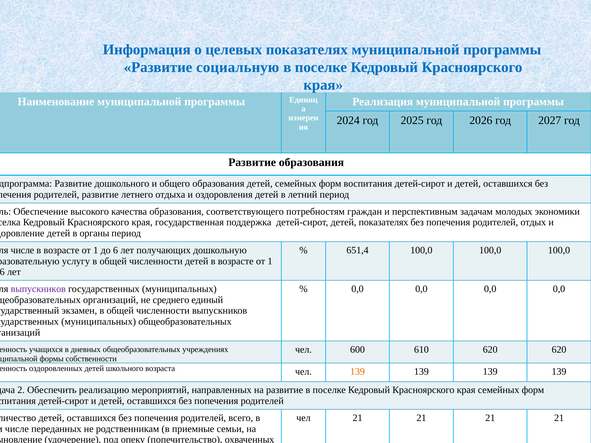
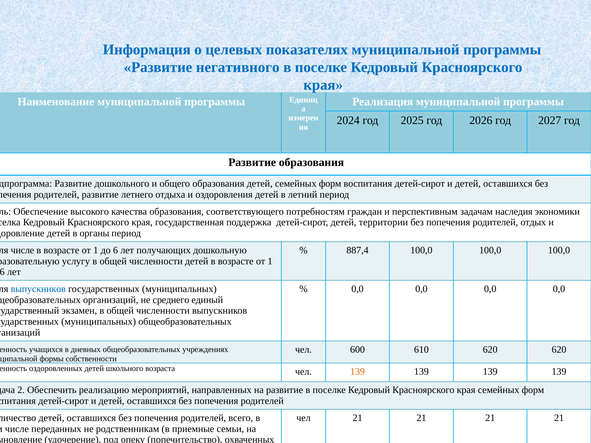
социальную: социальную -> негативного (238, 67)
молодых: молодых -> наследия (514, 212)
детей показателях: показателях -> территории (383, 222)
651,4: 651,4 -> 887,4 (357, 250)
выпускников colour: purple -> blue (38, 289)
